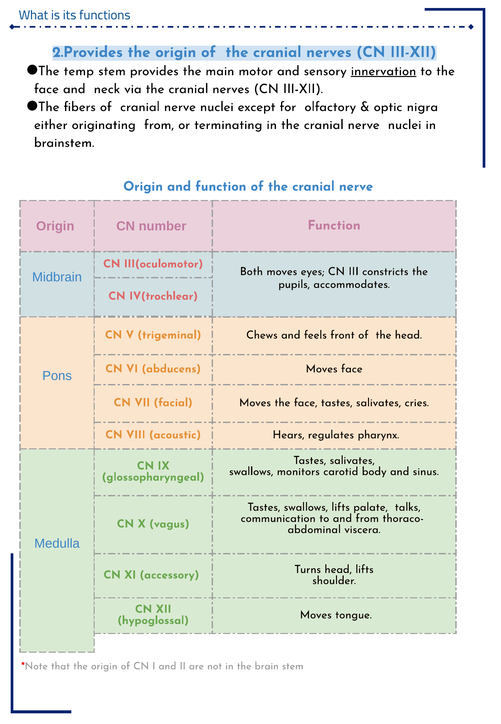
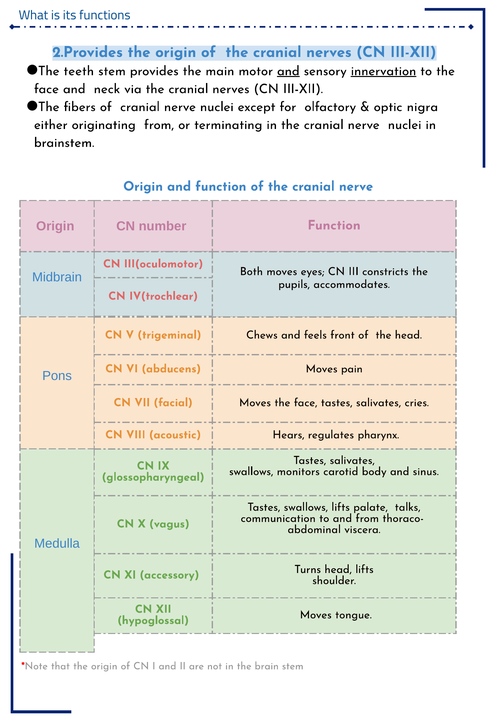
temp: temp -> teeth (79, 71)
and underline: none -> present (288, 71)
Moves face: face -> pain (352, 368)
